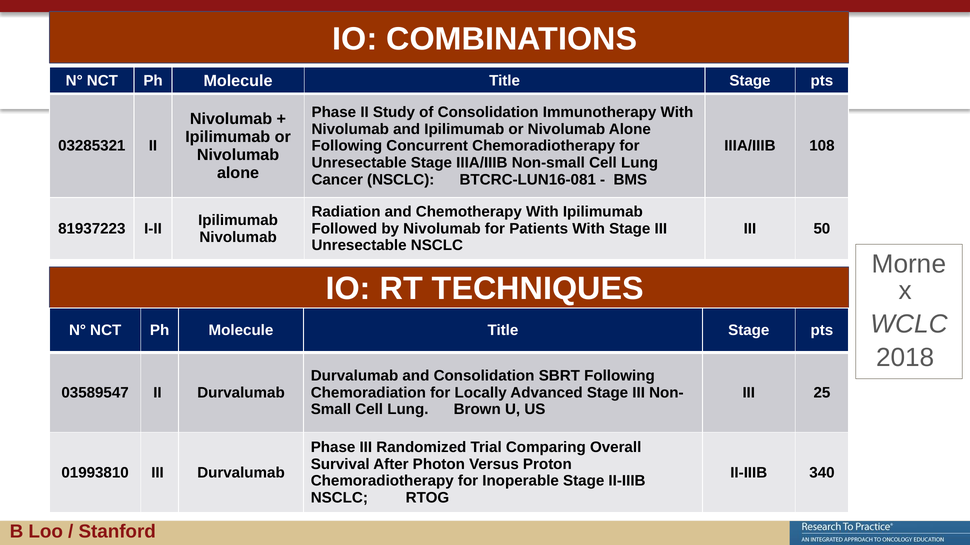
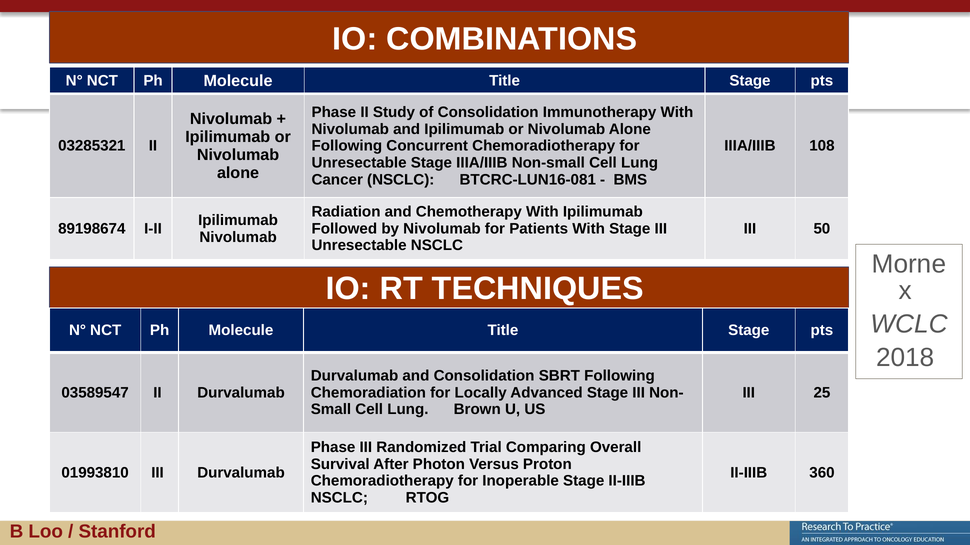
81937223: 81937223 -> 89198674 (92, 229)
340: 340 -> 360 (822, 473)
